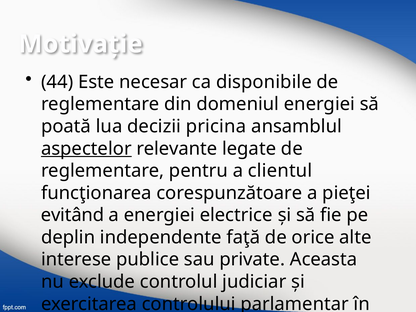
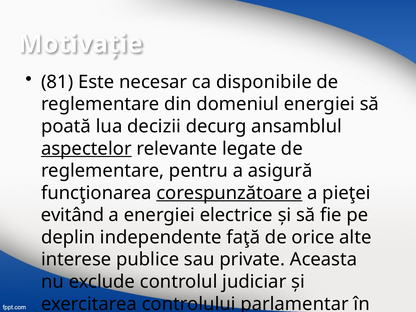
44: 44 -> 81 (57, 82)
pricina: pricina -> decurg (216, 126)
clientul: clientul -> asigură (280, 171)
corespunzătoare underline: none -> present (229, 193)
